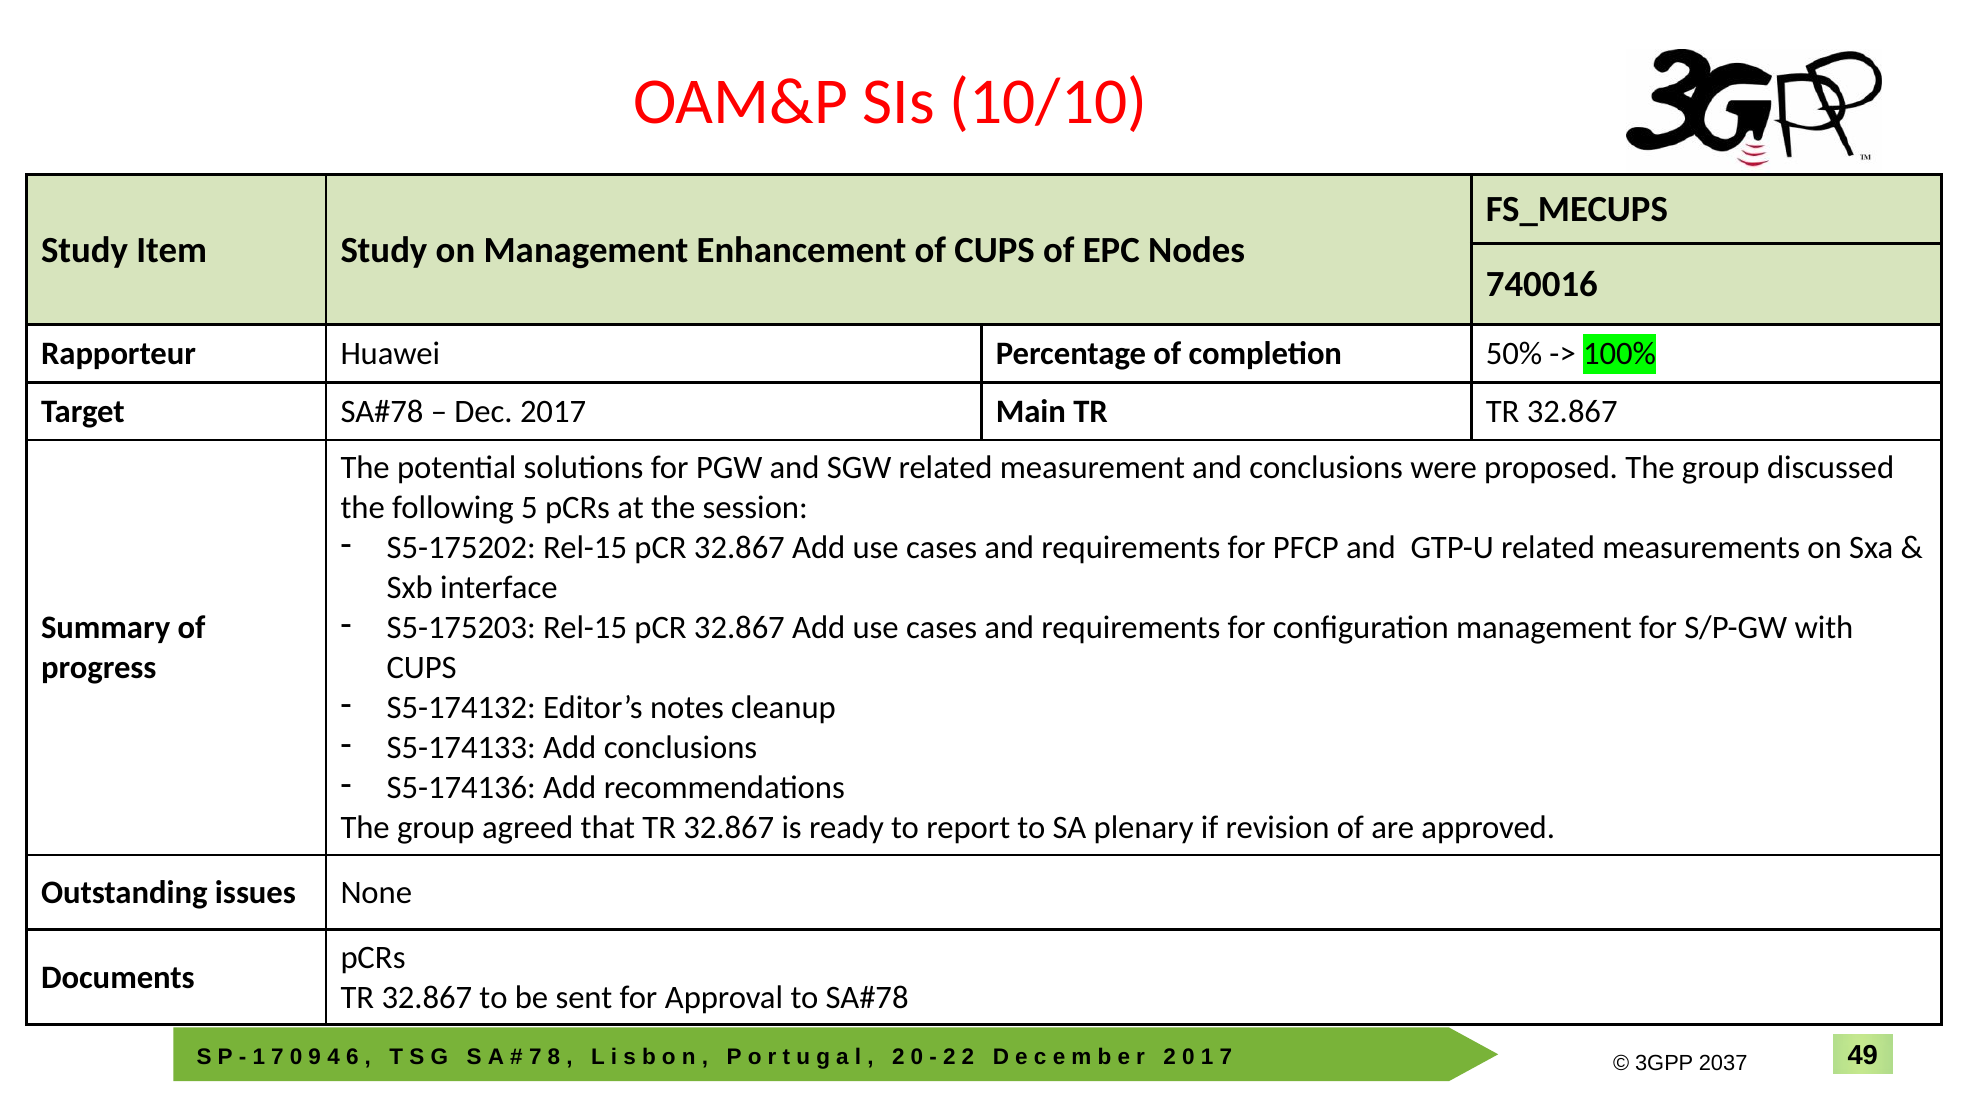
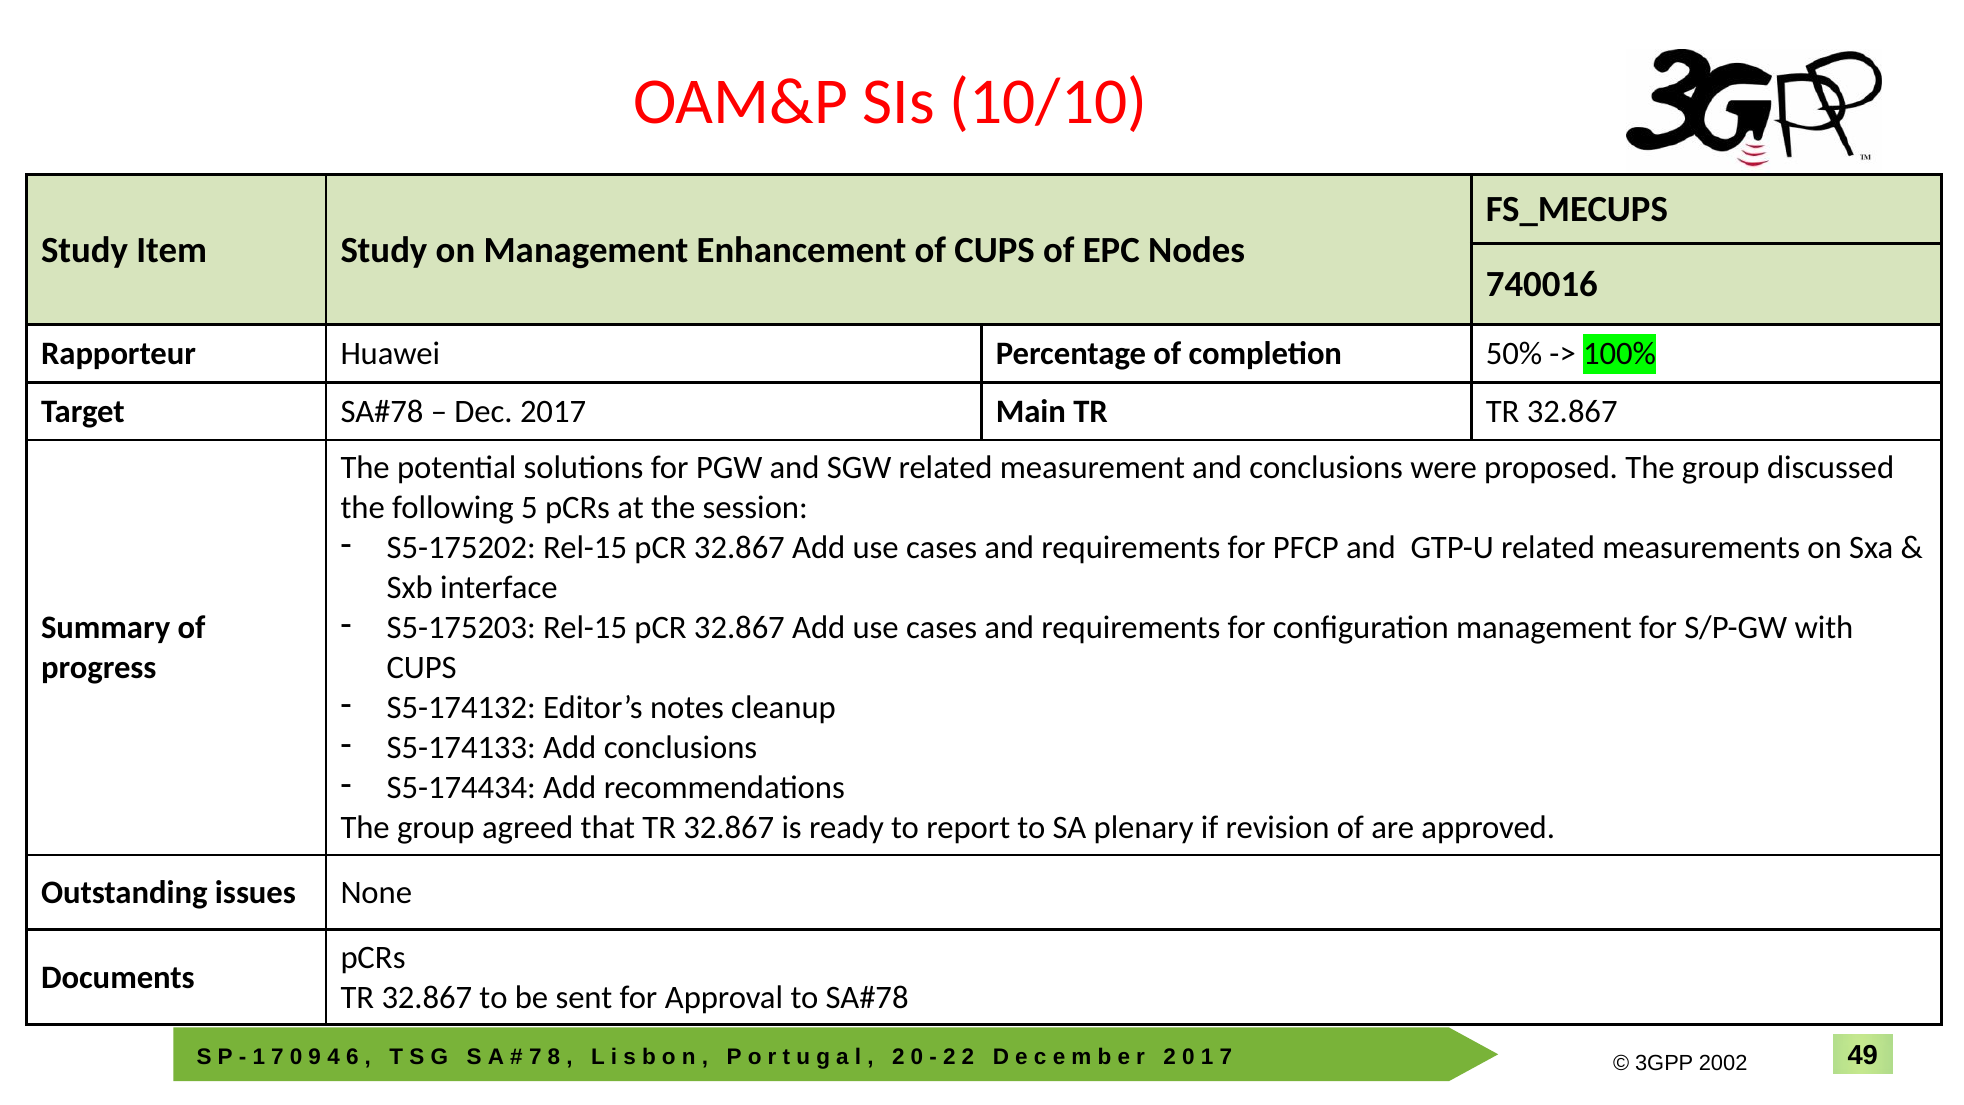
S5-174136: S5-174136 -> S5-174434 (461, 788)
2037: 2037 -> 2002 (1723, 1063)
